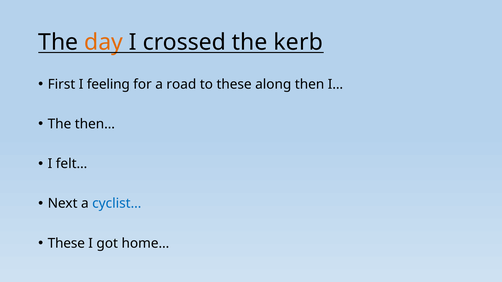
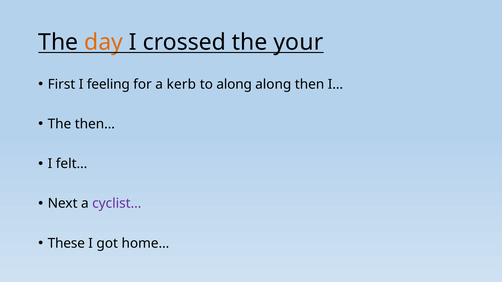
kerb: kerb -> your (298, 42)
road: road -> kerb (181, 84)
to these: these -> along (234, 84)
cyclist… colour: blue -> purple (117, 204)
